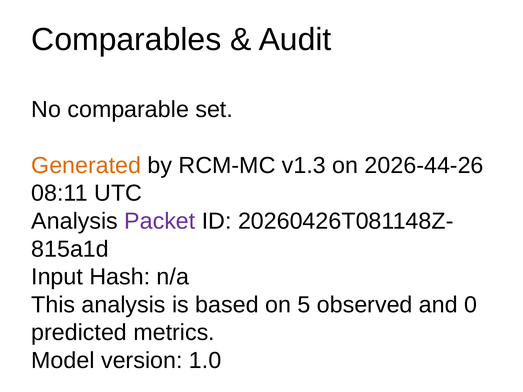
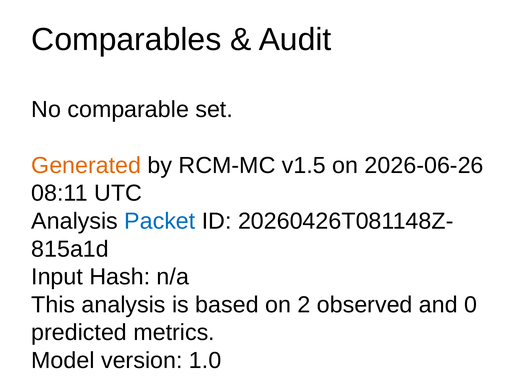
v1.3: v1.3 -> v1.5 (304, 165)
2026-44-26: 2026-44-26 -> 2026-06-26 (424, 165)
Packet colour: purple -> blue (160, 221)
5: 5 -> 2 (304, 305)
